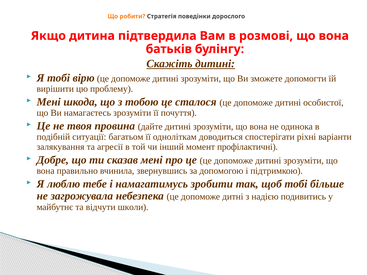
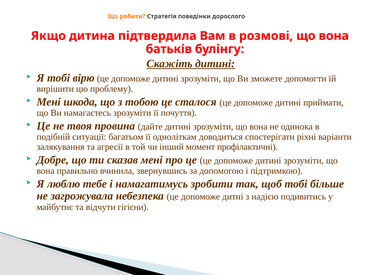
особистої: особистої -> приймати (323, 103)
школи: школи -> гігієни (133, 207)
